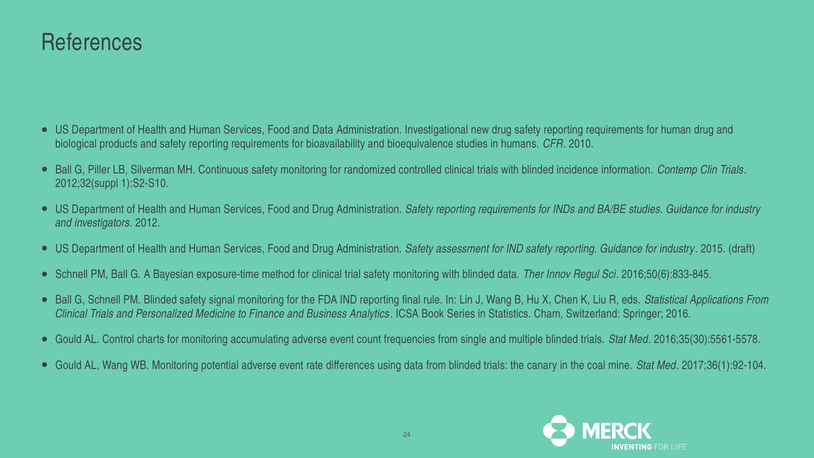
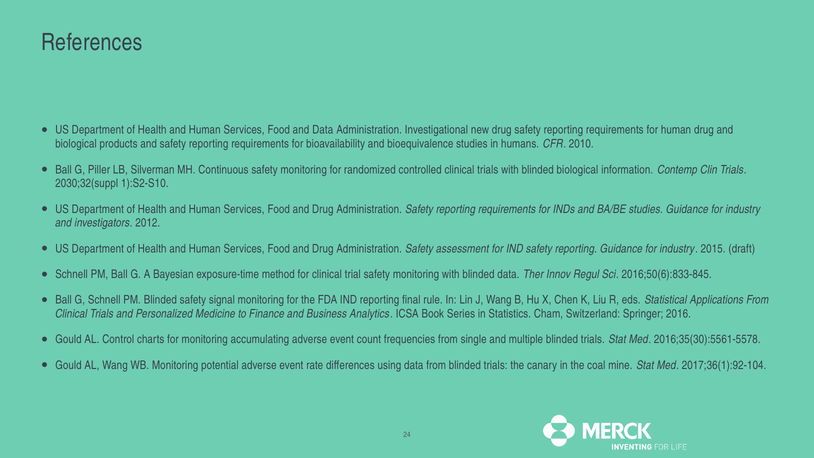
blinded incidence: incidence -> biological (577, 170)
2012;32(suppl: 2012;32(suppl -> 2030;32(suppl (87, 183)
